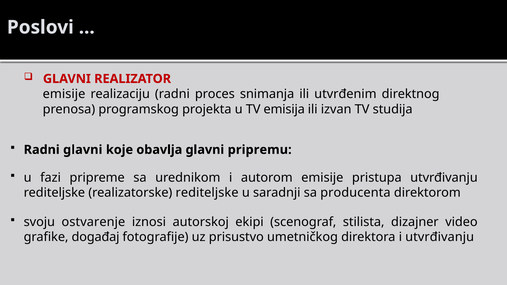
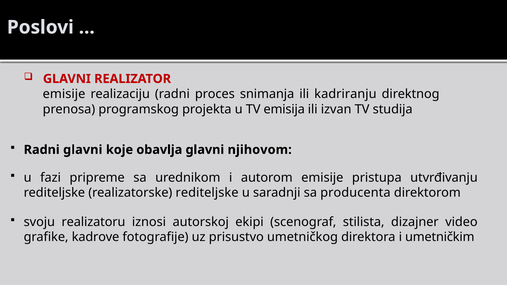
utvrđenim: utvrđenim -> kadriranju (345, 94)
pripremu: pripremu -> njihovom (260, 150)
ostvarenje: ostvarenje -> realizatoru (93, 222)
događaj: događaj -> kadrove (96, 237)
i utvrđivanju: utvrđivanju -> umetničkim (440, 237)
